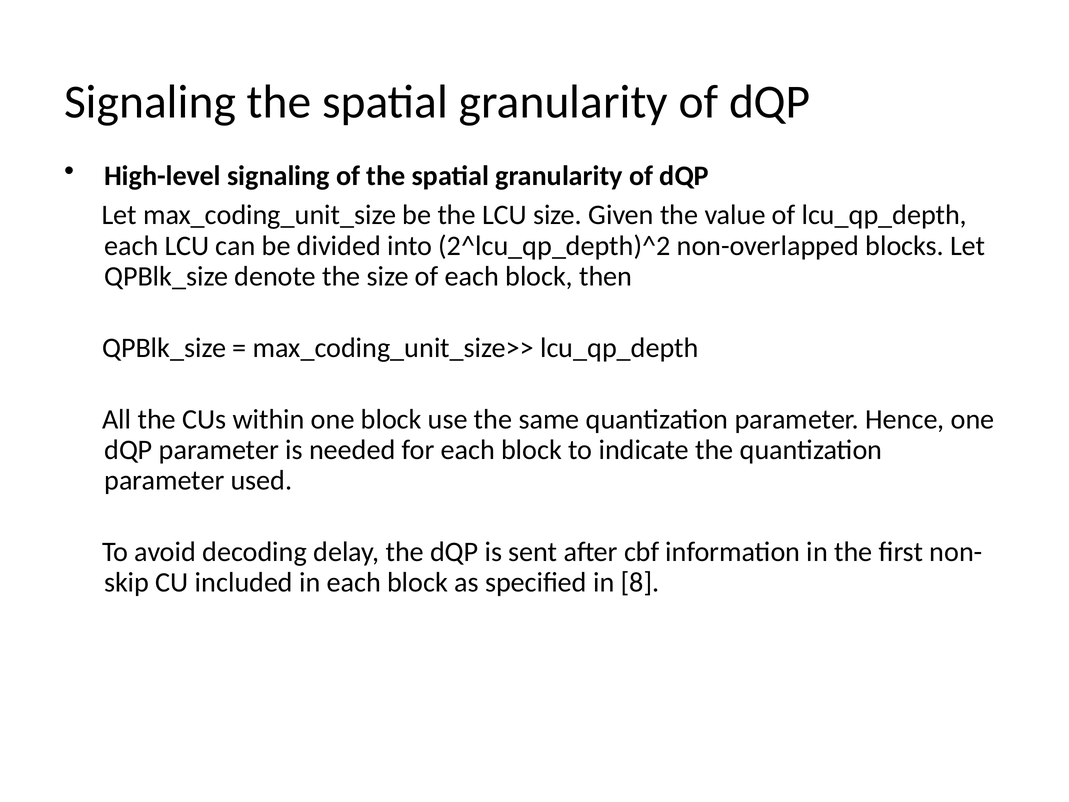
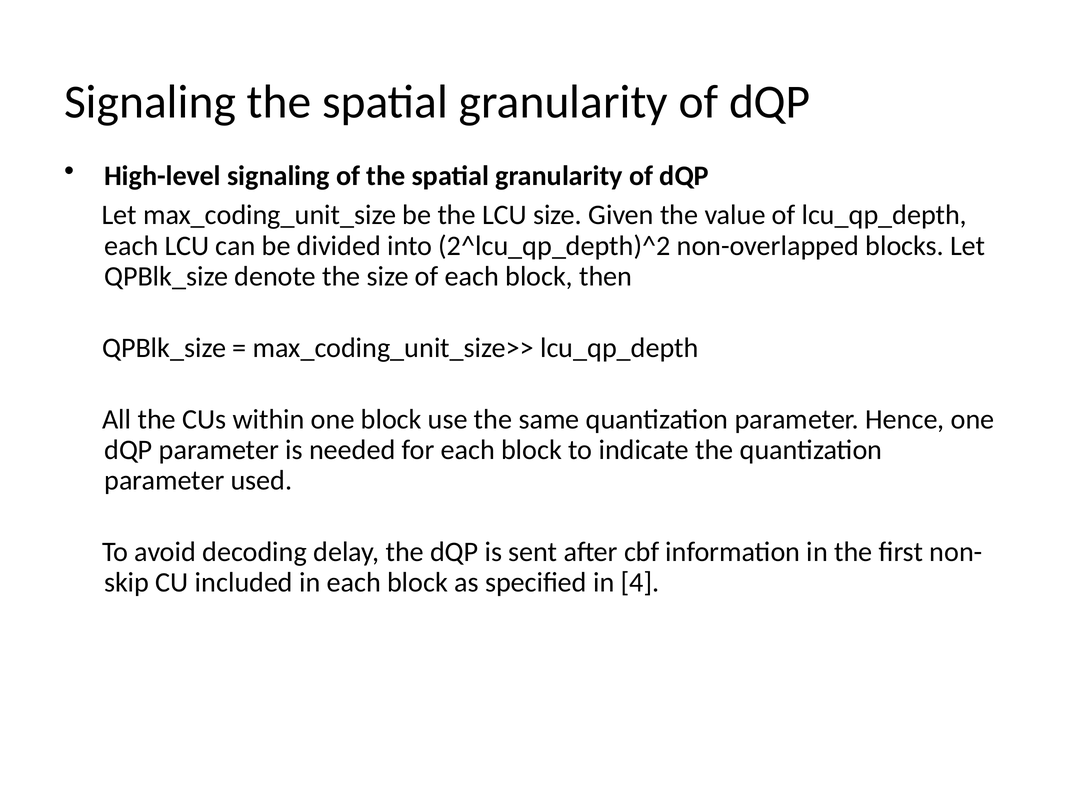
8: 8 -> 4 (640, 582)
